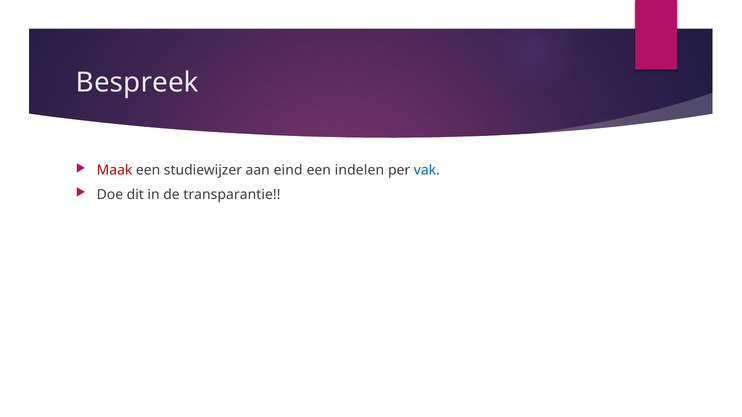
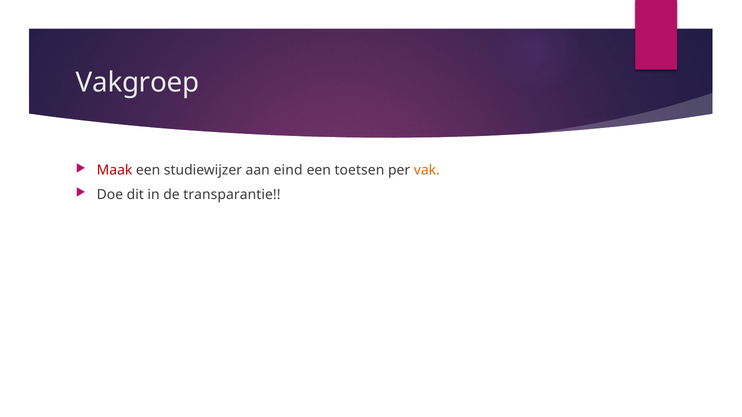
Bespreek: Bespreek -> Vakgroep (137, 83)
indelen: indelen -> toetsen (359, 171)
vak colour: blue -> orange (427, 171)
